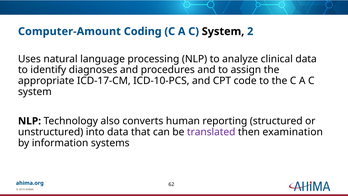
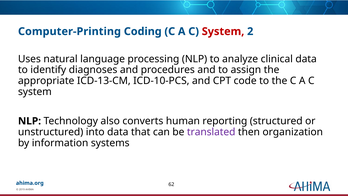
Computer-Amount: Computer-Amount -> Computer-Printing (69, 31)
System colour: black -> red (223, 31)
ICD-17-CM: ICD-17-CM -> ICD-13-CM (104, 81)
examination: examination -> organization (293, 132)
